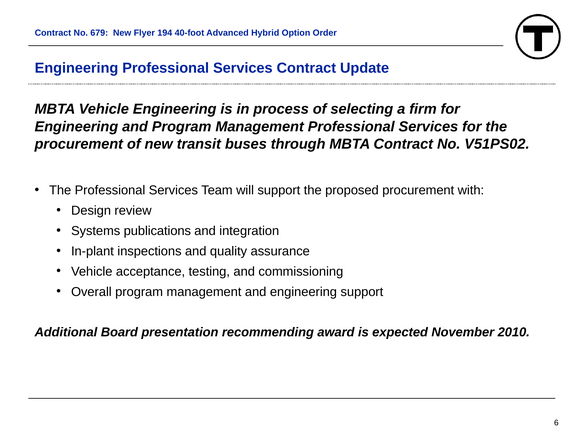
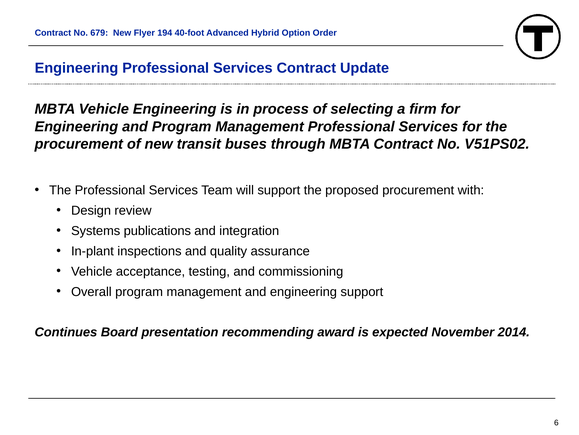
Additional: Additional -> Continues (66, 332)
2010: 2010 -> 2014 (514, 332)
